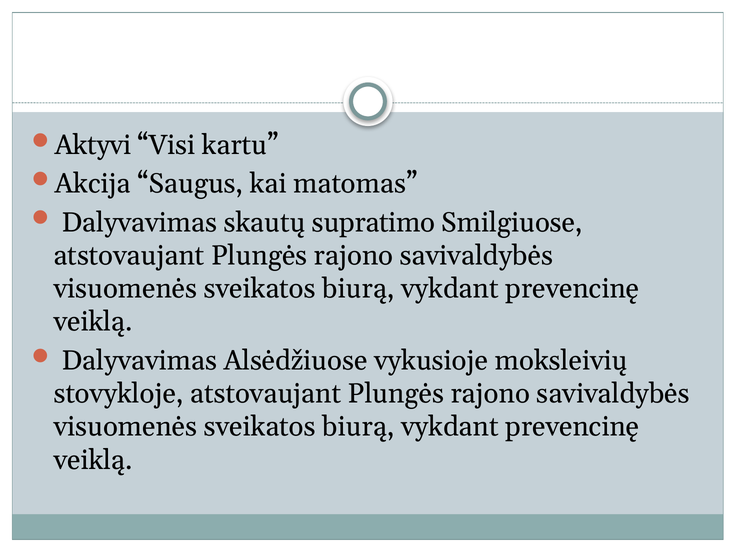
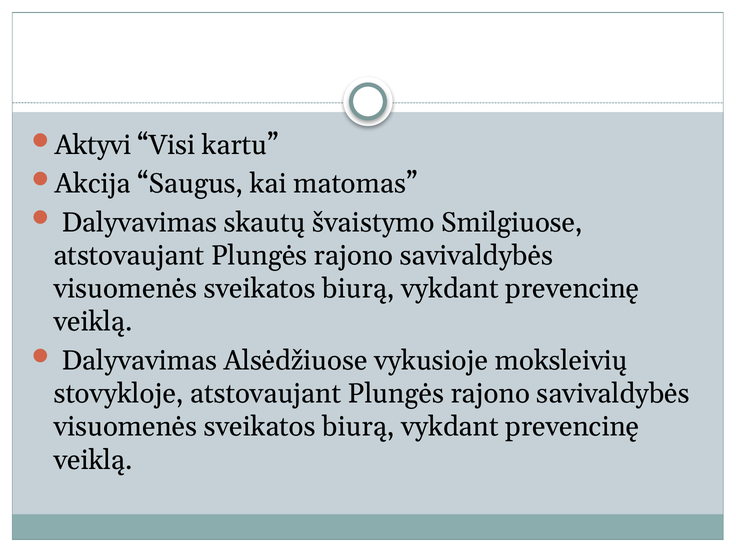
supratimo: supratimo -> švaistymo (373, 222)
